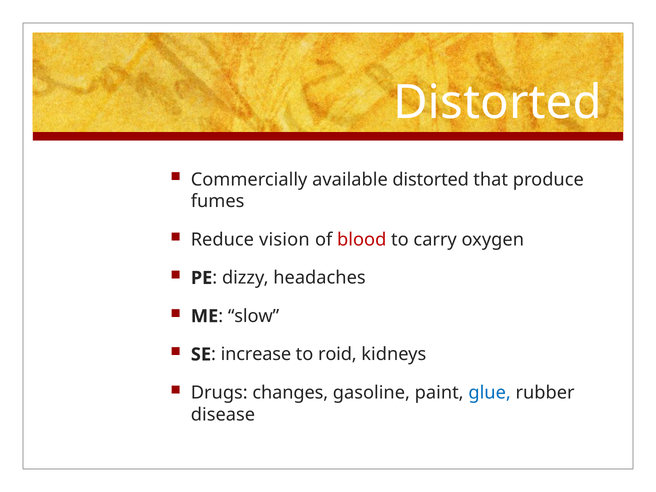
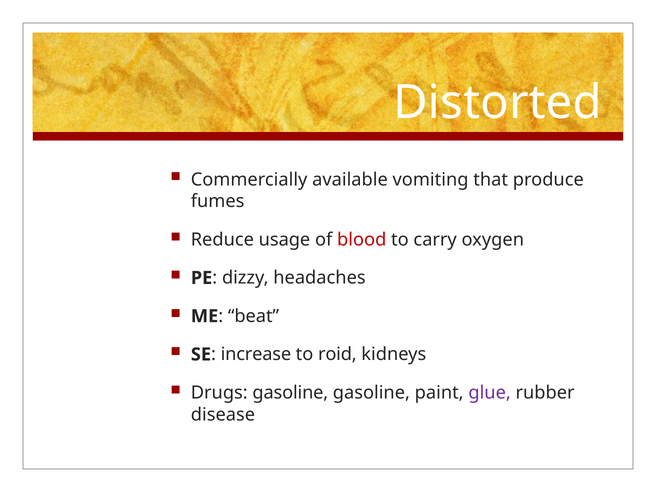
available distorted: distorted -> vomiting (431, 179)
vision: vision -> usage (285, 240)
slow: slow -> beat (254, 316)
Drugs changes: changes -> gasoline (290, 393)
glue colour: blue -> purple (490, 393)
